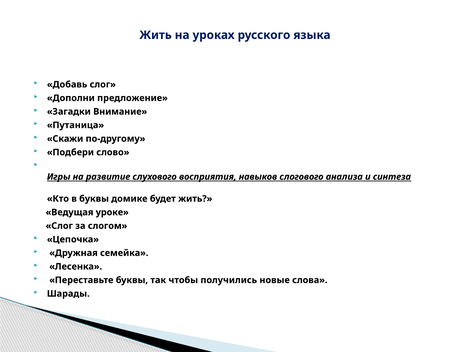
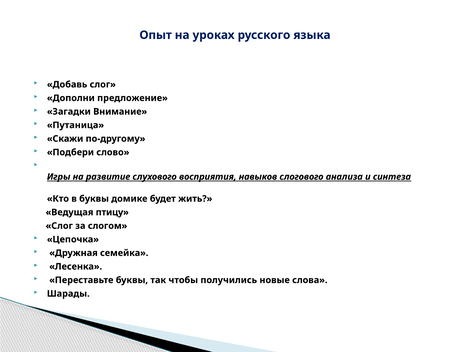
Жить: Жить -> Опыт (156, 35)
уроке: уроке -> птицу (112, 213)
